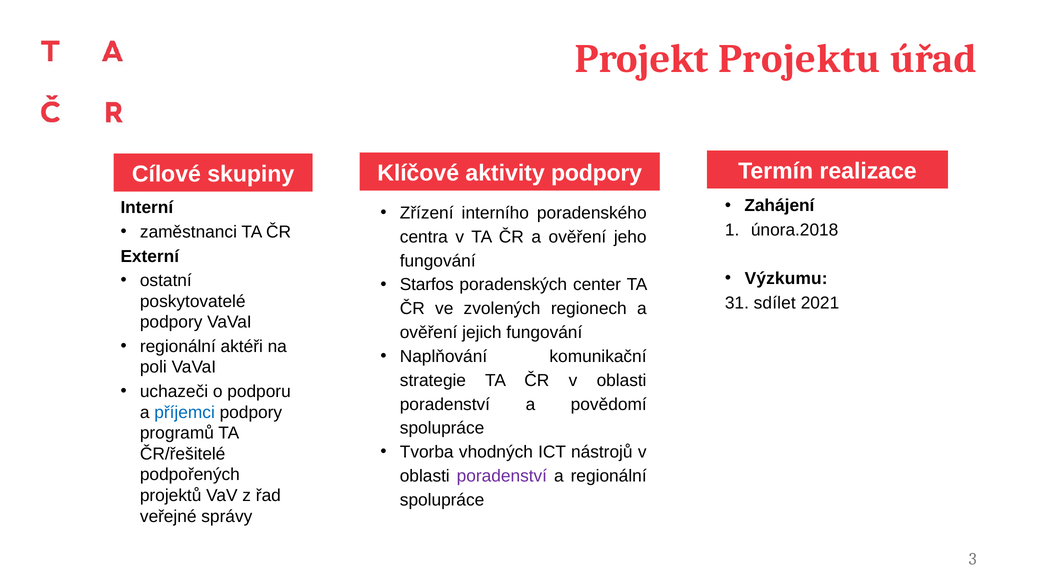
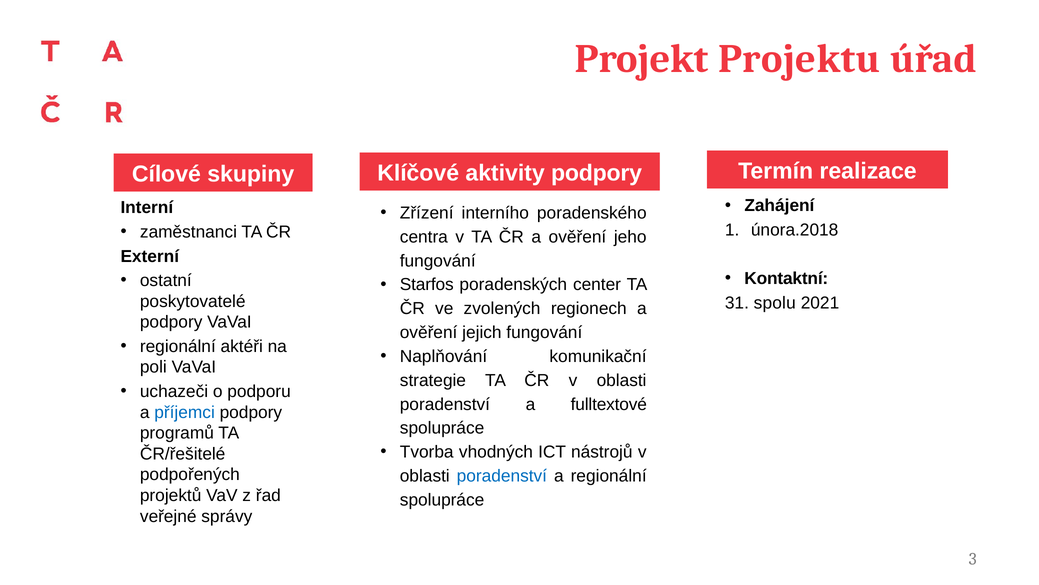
Výzkumu: Výzkumu -> Kontaktní (786, 278)
sdílet: sdílet -> spolu (775, 303)
povědomí: povědomí -> fulltextové (609, 404)
poradenství colour: purple -> blue (502, 476)
